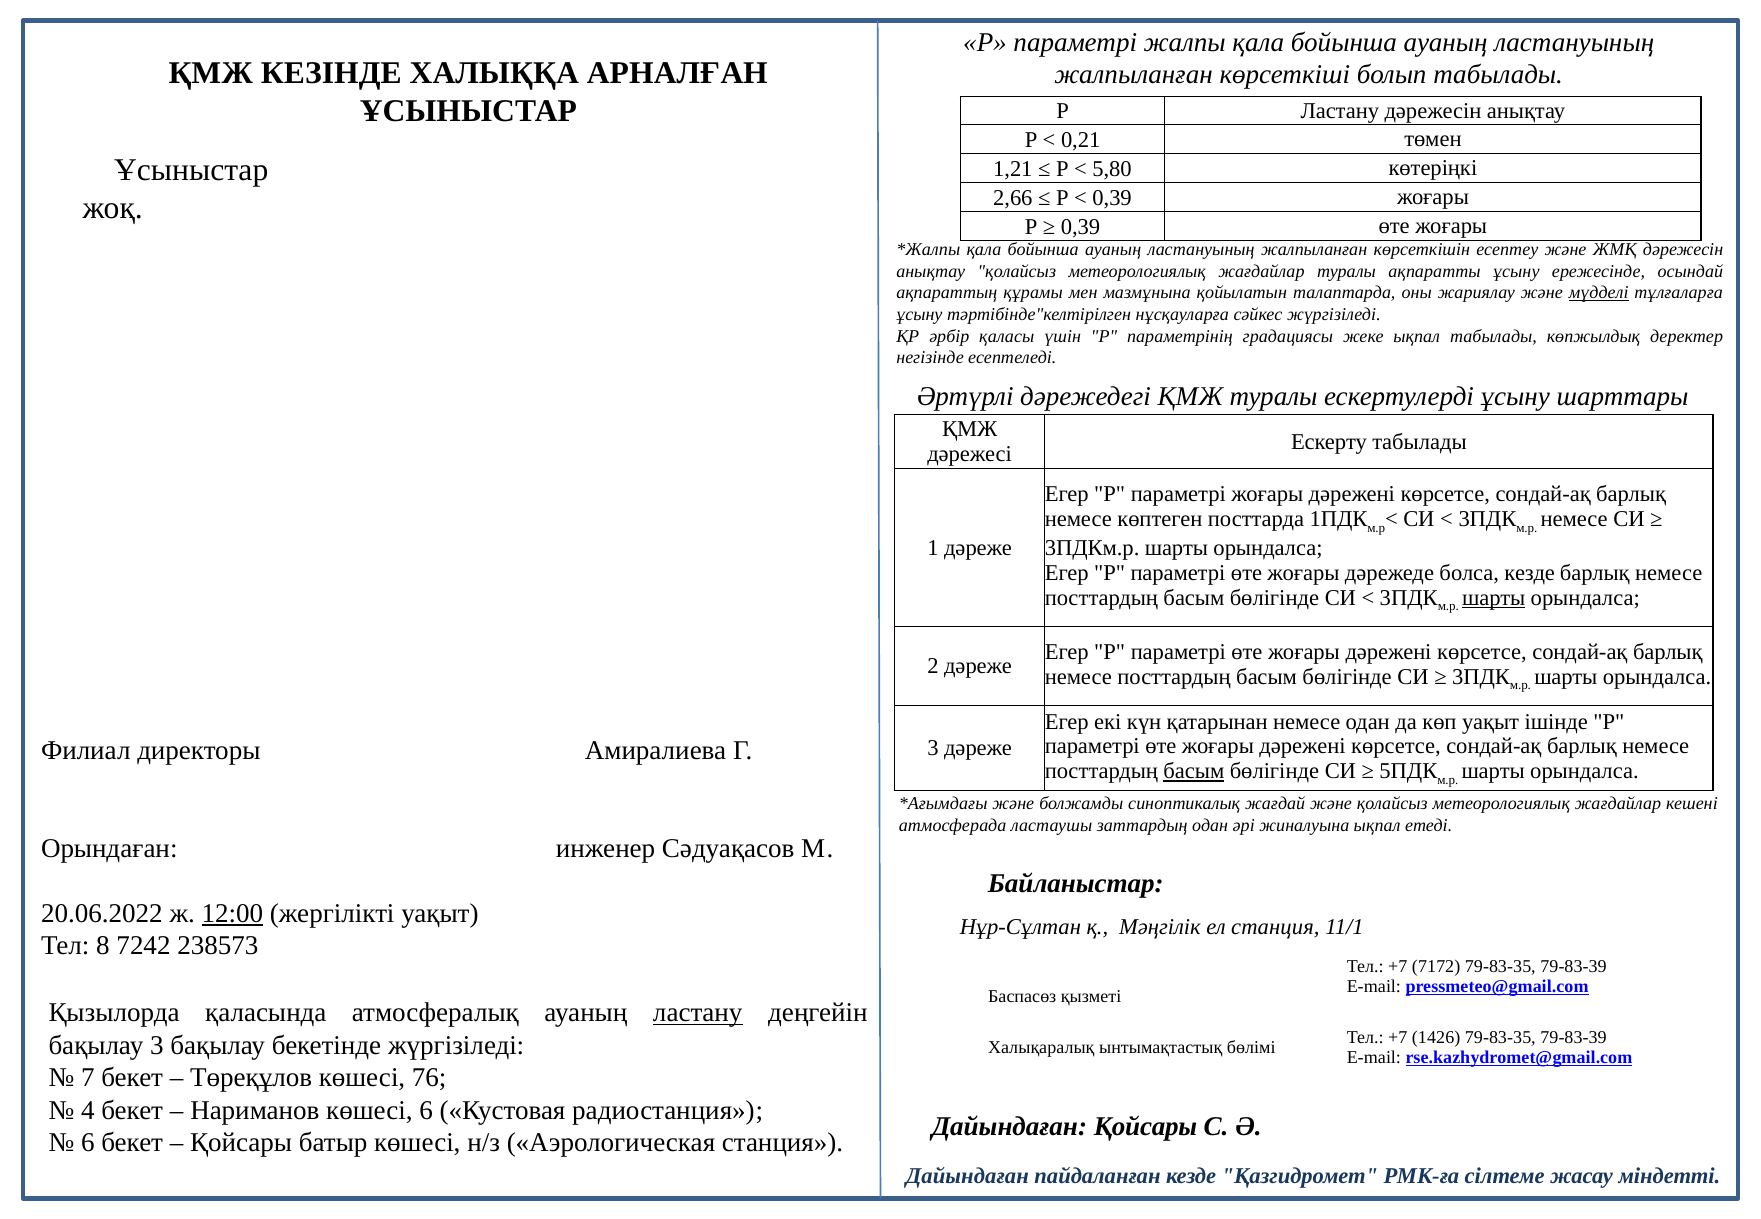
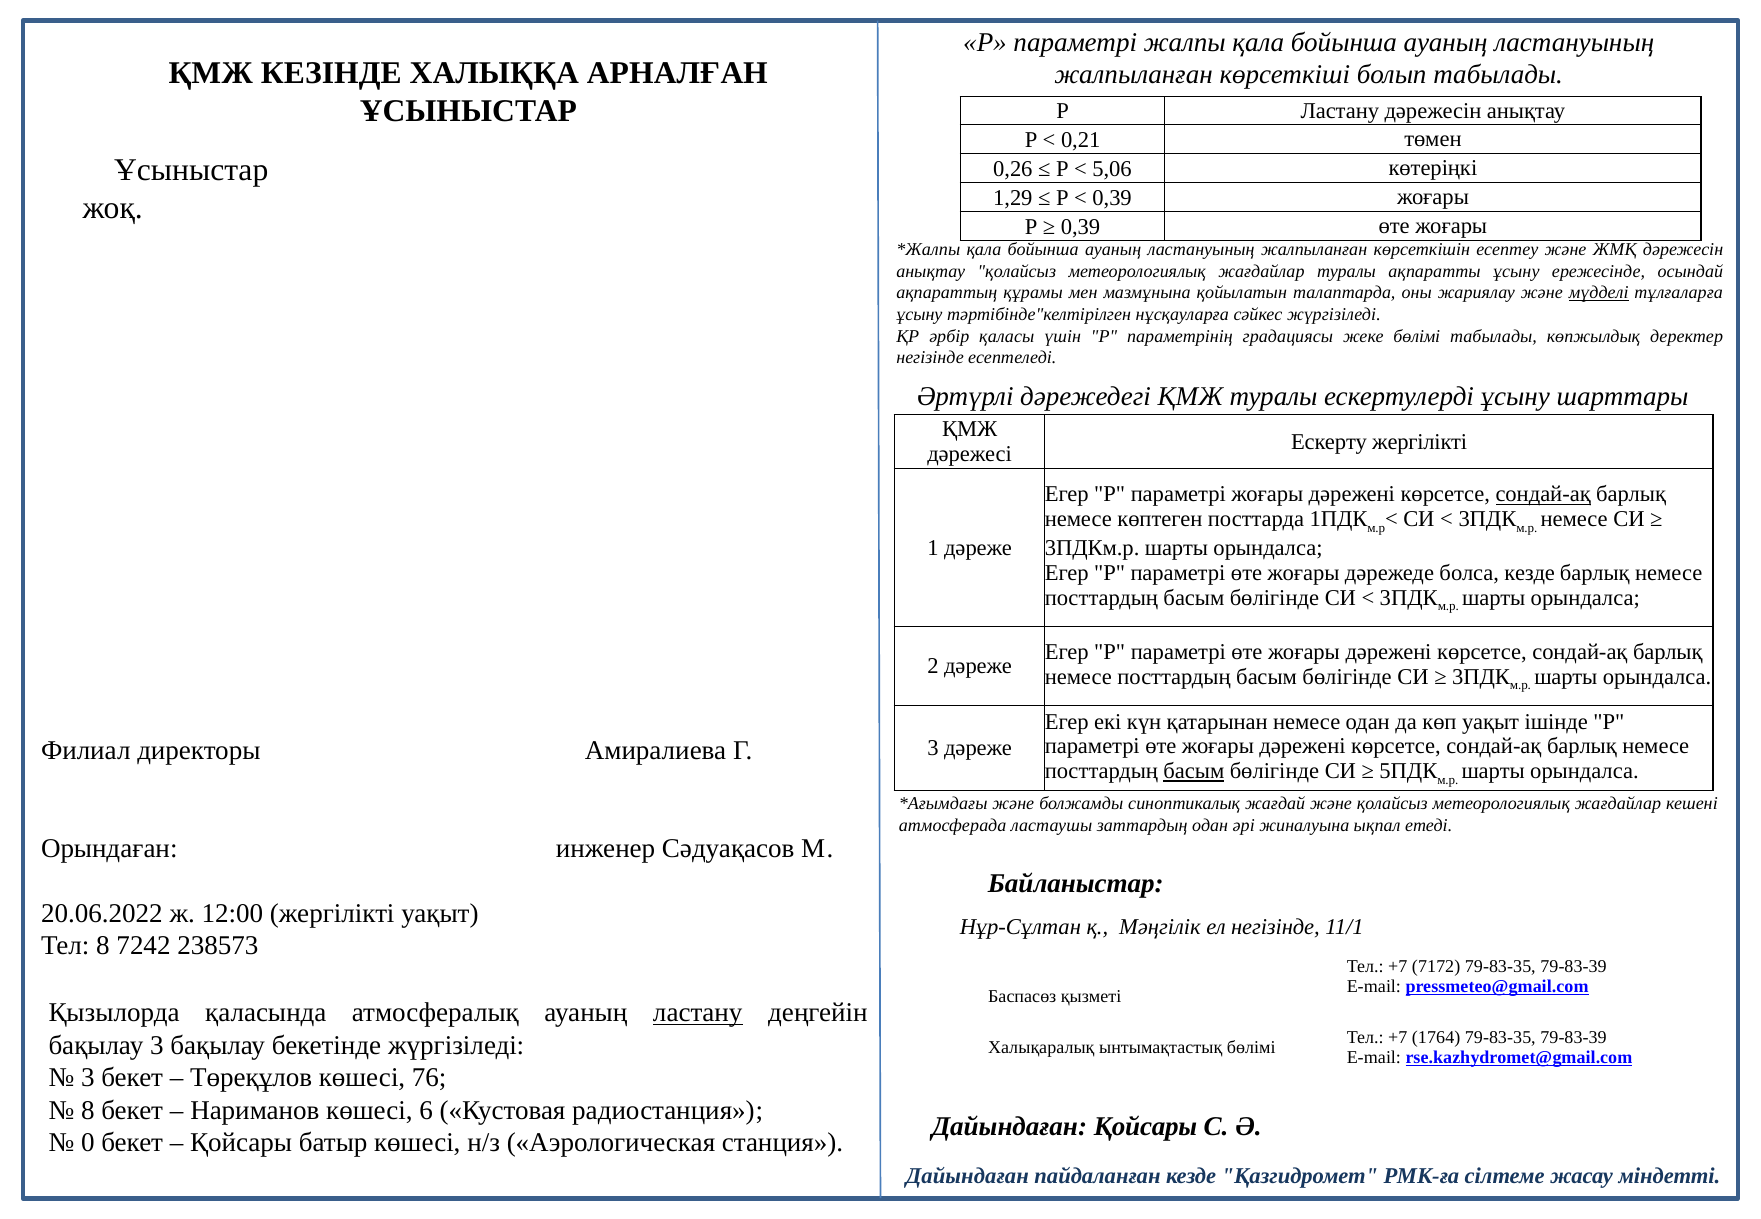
1,21: 1,21 -> 0,26 (1013, 169)
5,80: 5,80 -> 5,06 (1112, 169)
2,66: 2,66 -> 1,29 (1013, 198)
жеке ықпал: ықпал -> бөлімі (1417, 336)
Ескерту табылады: табылады -> жергілікті (1420, 442)
сондай-ақ underline: none -> present (1543, 495)
шарты underline: present -> none (1494, 598)
12:00 underline: present -> none (232, 913)
ел станция: станция -> негізінде (1275, 927)
1426: 1426 -> 1764 (1436, 1037)
7: 7 -> 3 (88, 1078)
4: 4 -> 8 (88, 1110)
6: 6 -> 0 (88, 1143)
